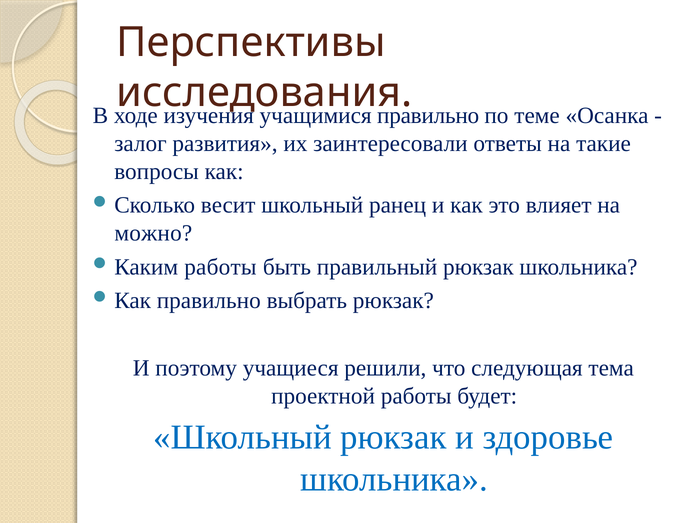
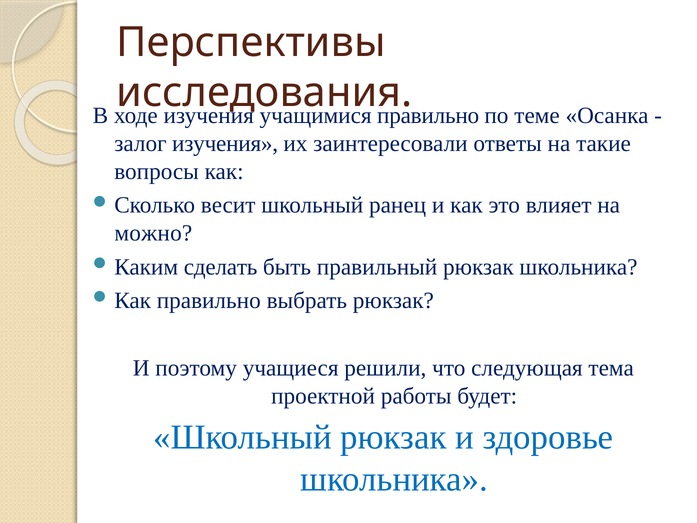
залог развития: развития -> изучения (225, 144)
работы: работы -> сделать (221, 267)
